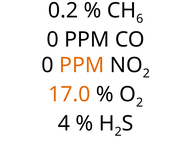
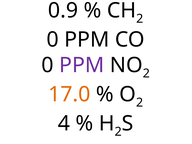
0.2: 0.2 -> 0.9 (63, 10)
6: 6 -> 2 (140, 19)
PPM colour: orange -> purple (82, 65)
